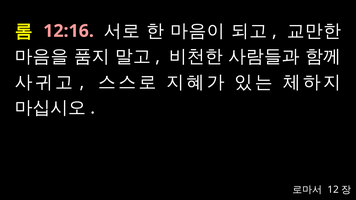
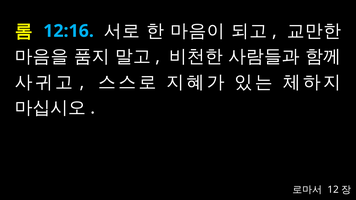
12:16 colour: pink -> light blue (69, 31)
